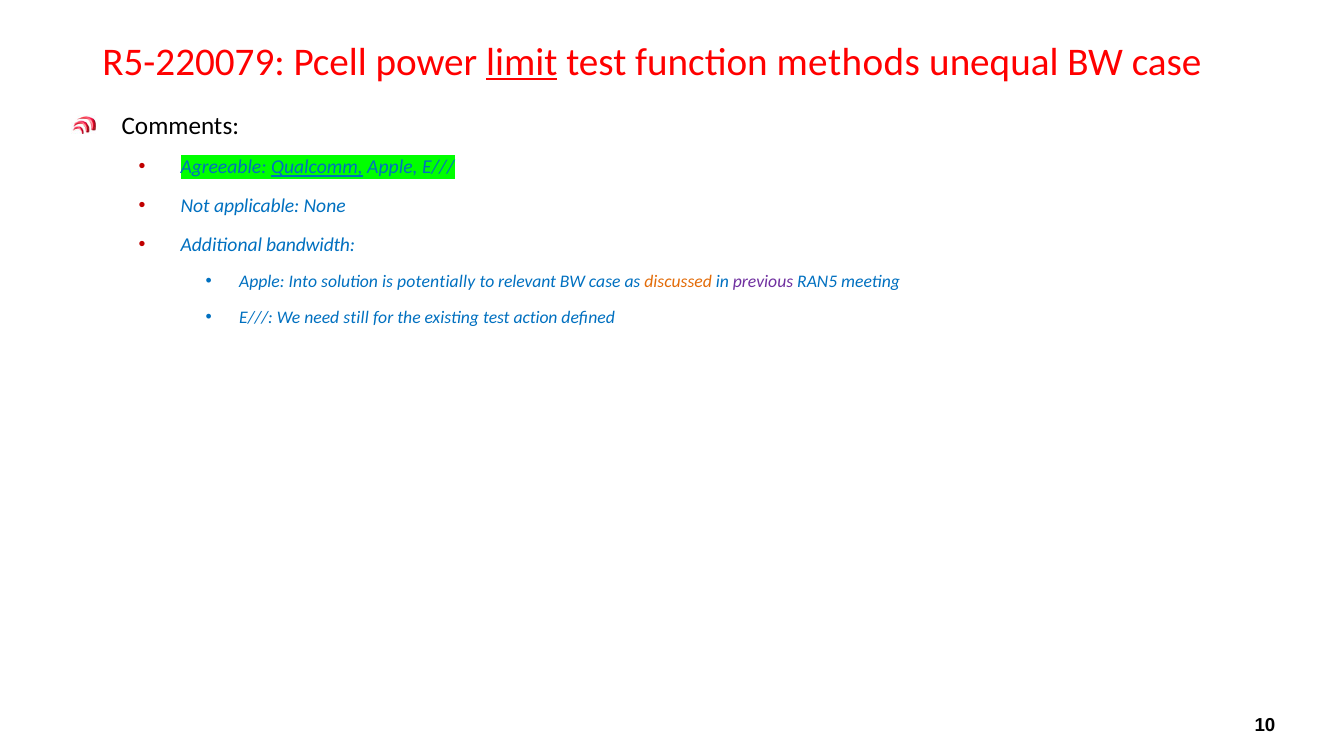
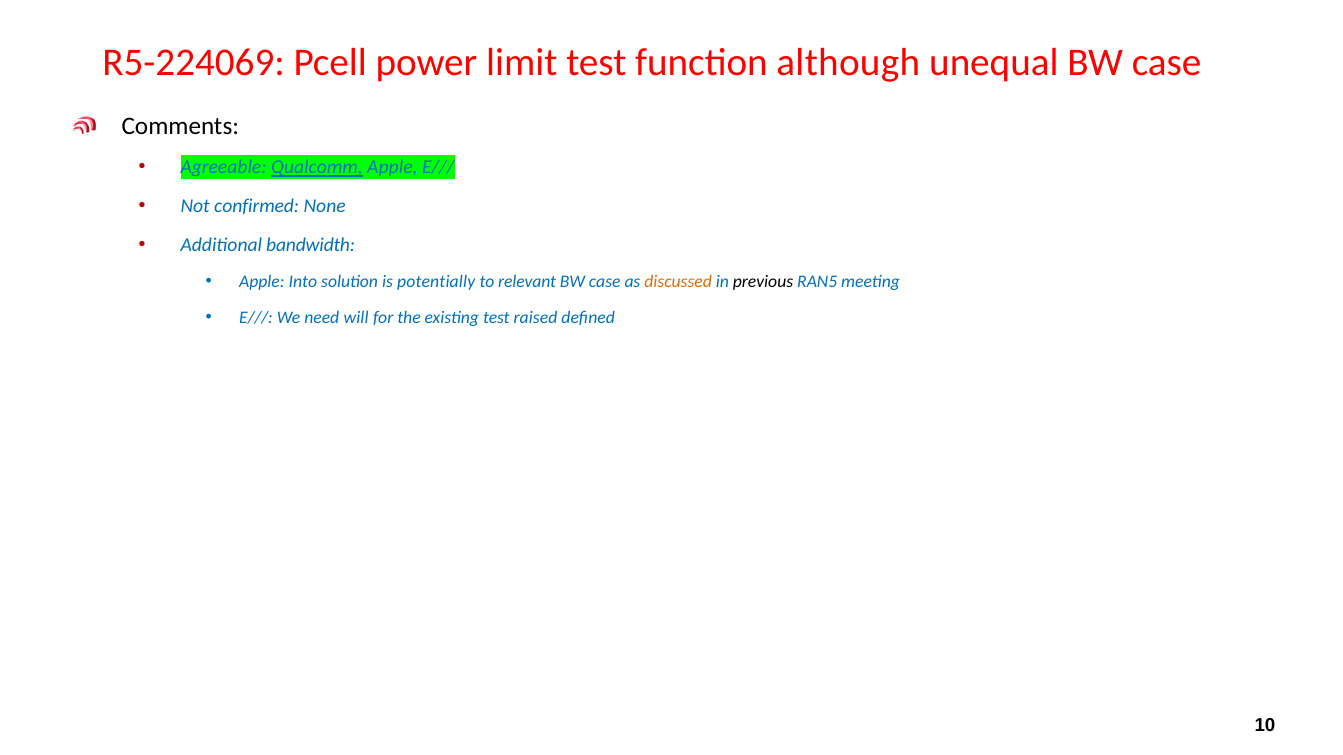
R5-220079: R5-220079 -> R5-224069 (194, 62)
limit underline: present -> none (522, 62)
methods: methods -> although (848, 62)
applicable: applicable -> confirmed (257, 206)
previous colour: purple -> black (763, 282)
still: still -> will (356, 318)
action: action -> raised (536, 318)
